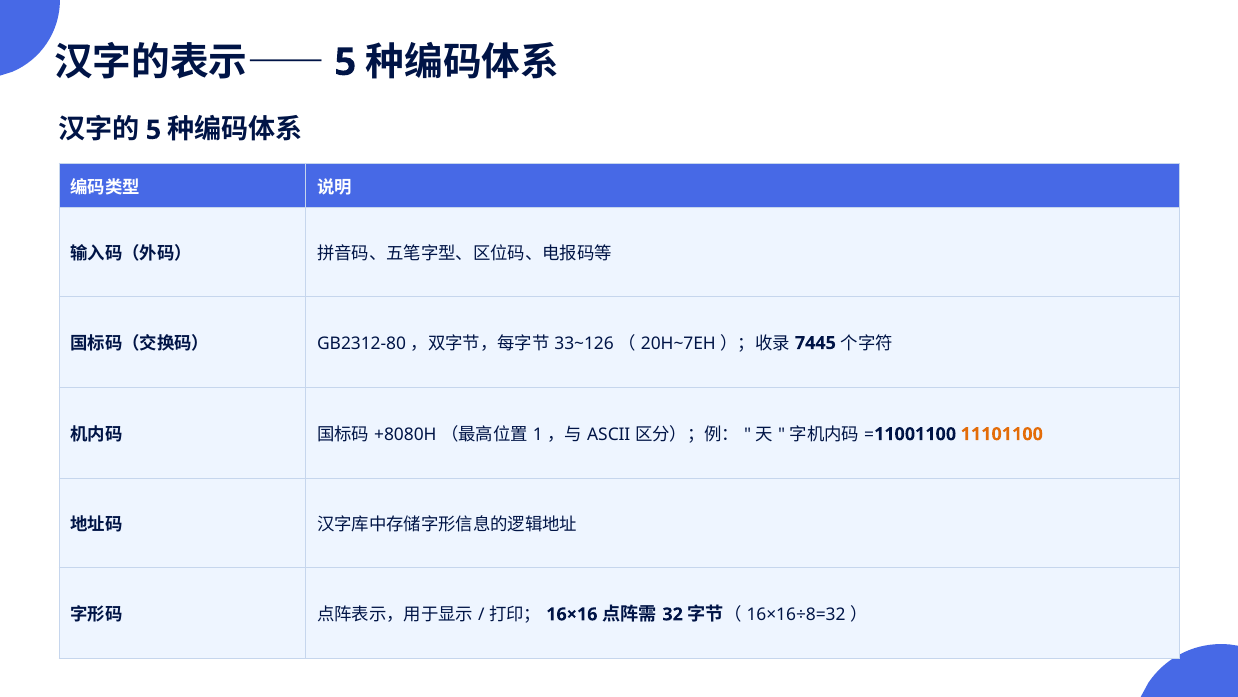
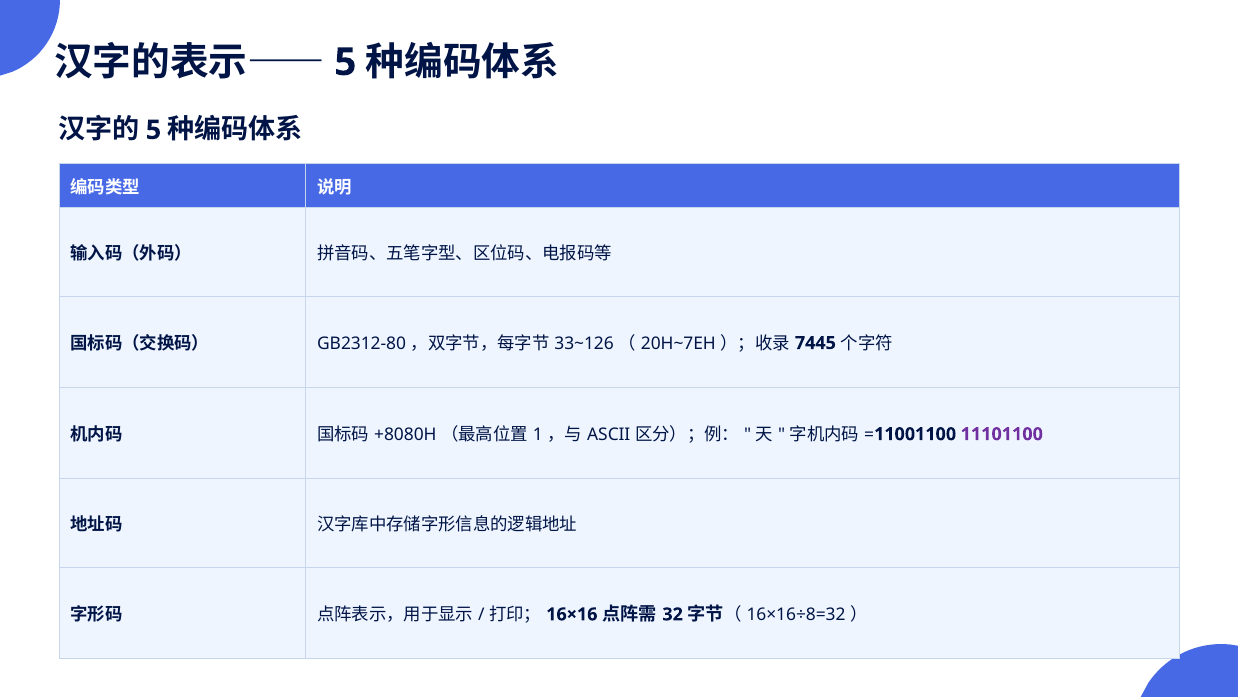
11101100 colour: orange -> purple (1002, 434)
